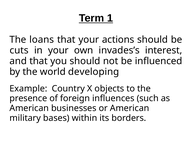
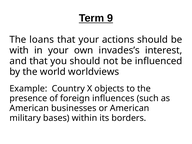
1: 1 -> 9 (110, 18)
cuts: cuts -> with (19, 50)
developing: developing -> worldviews (94, 72)
